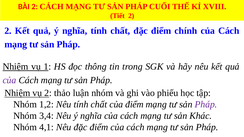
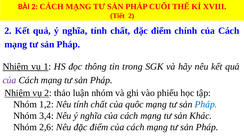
của điểm: điểm -> quôc (134, 105)
Pháp colour: purple -> blue (206, 105)
4,1: 4,1 -> 2,6 (47, 127)
